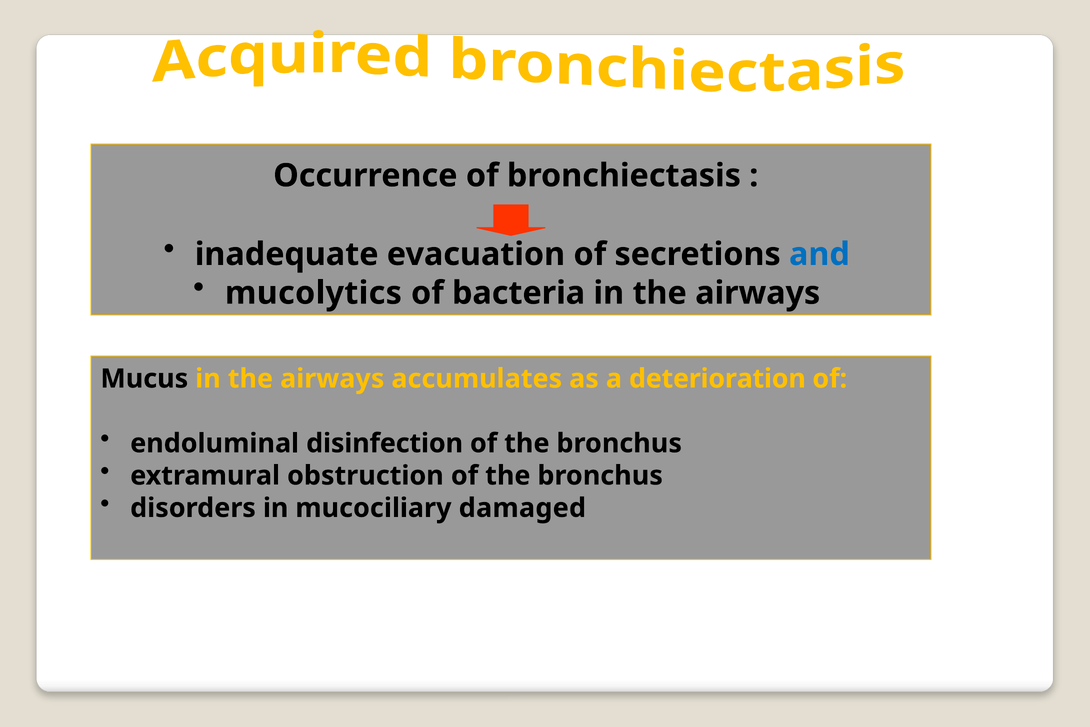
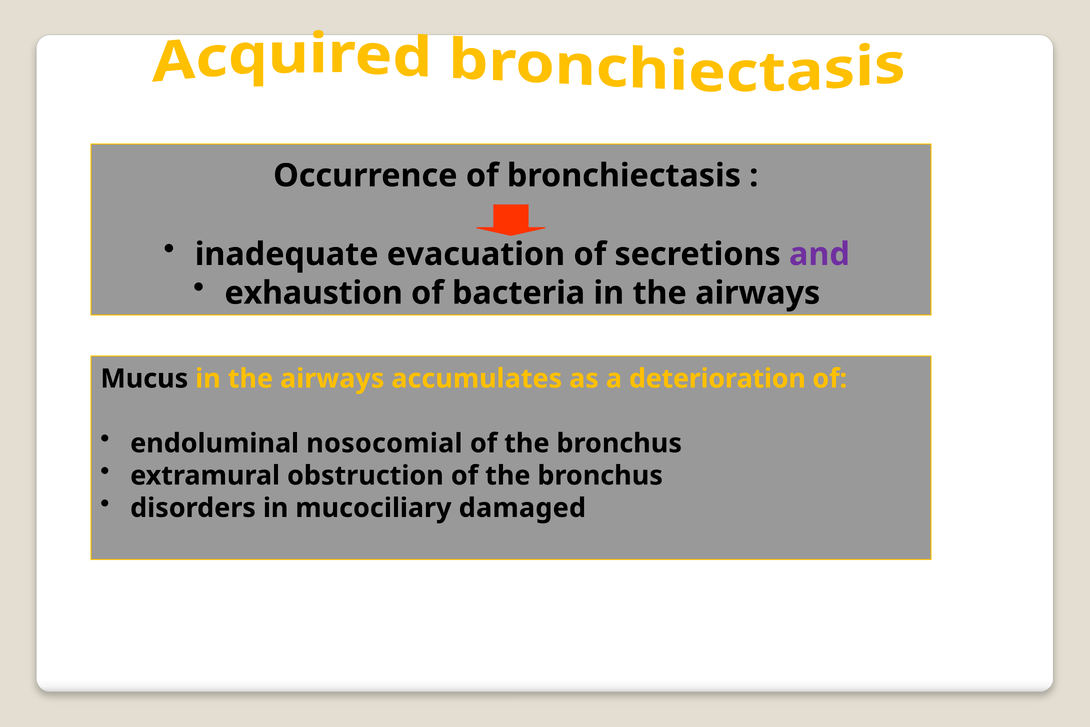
and colour: blue -> purple (819, 254)
mucolytics: mucolytics -> exhaustion (314, 293)
disinfection: disinfection -> nosocomial (384, 443)
